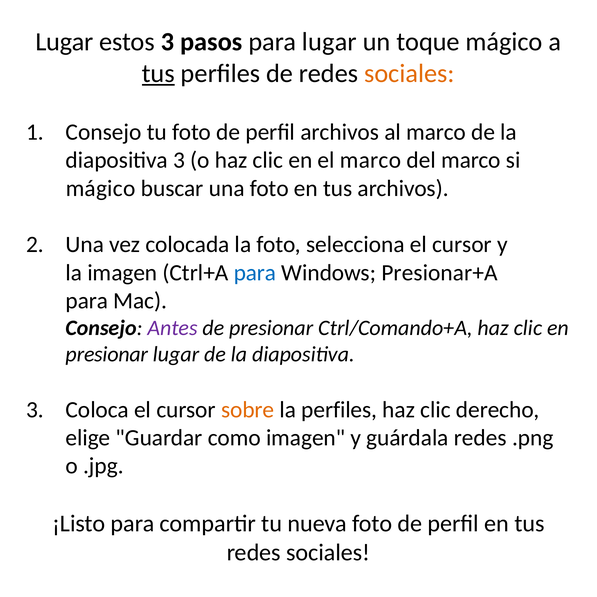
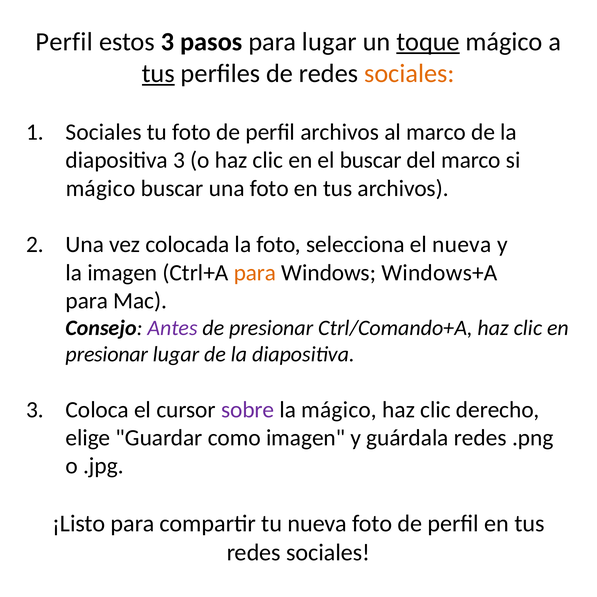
Lugar: Lugar -> Perfil (64, 42)
toque underline: none -> present (428, 42)
Consejo: Consejo -> Sociales (104, 132)
el marco: marco -> buscar (371, 160)
selecciona el cursor: cursor -> nueva (462, 245)
para colour: blue -> orange (255, 273)
Presionar+A: Presionar+A -> Windows+A (439, 273)
sobre colour: orange -> purple (248, 410)
la perfiles: perfiles -> mágico (339, 410)
